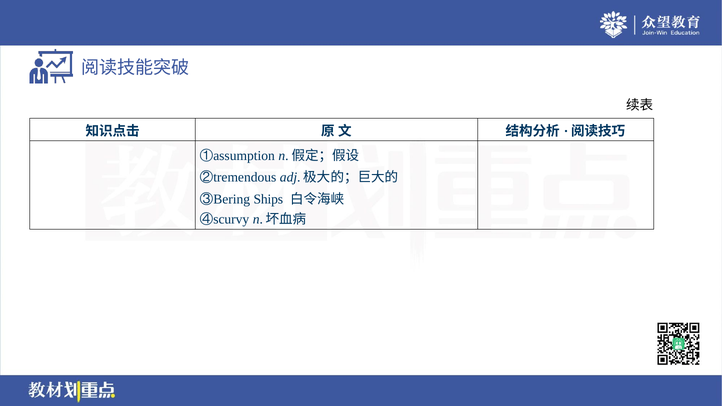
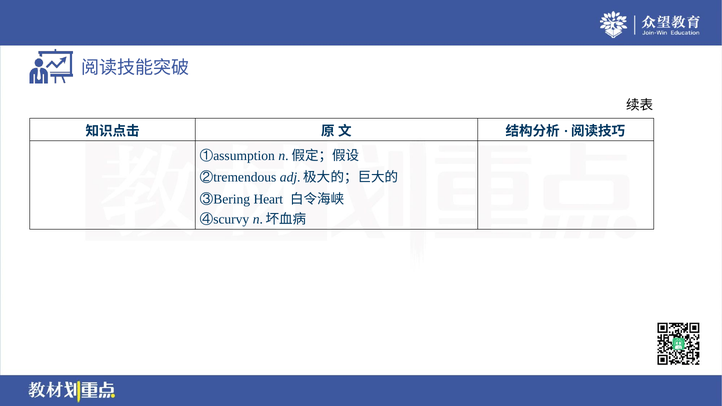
Ships: Ships -> Heart (268, 199)
